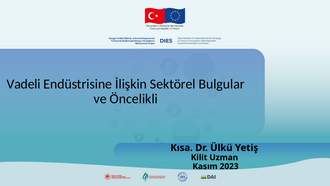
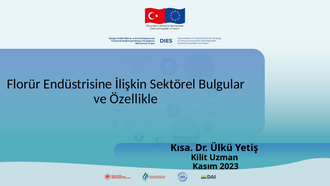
Vadeli: Vadeli -> Florür (24, 84)
Öncelikli: Öncelikli -> Özellikle (134, 99)
